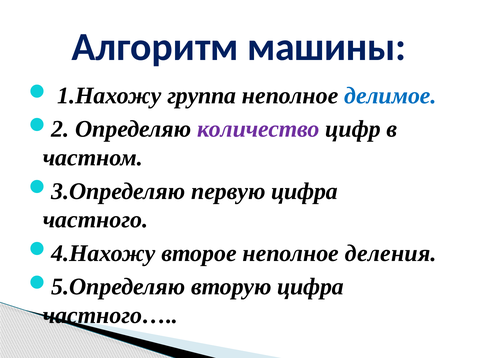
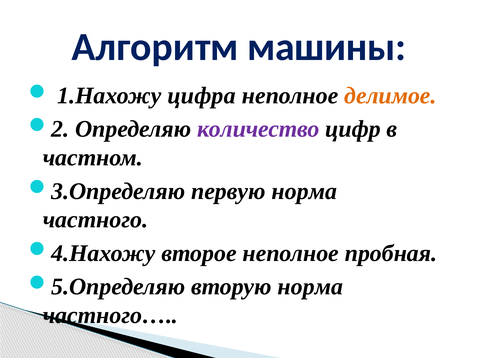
группа: группа -> цифра (202, 96)
делимое colour: blue -> orange (390, 96)
первую цифра: цифра -> норма (304, 191)
деления: деления -> пробная (391, 253)
вторую цифра: цифра -> норма (310, 286)
